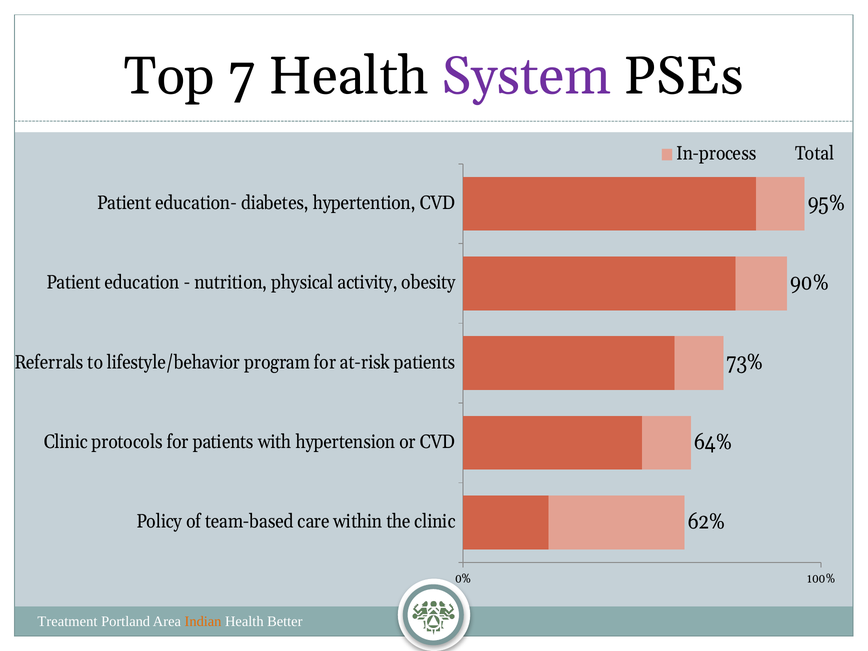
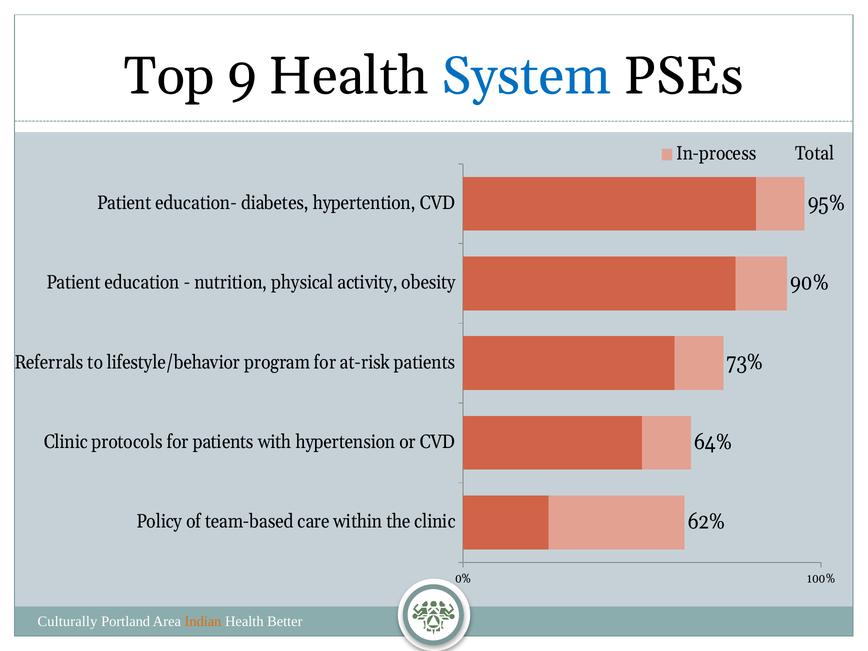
7: 7 -> 9 (242, 76)
System colour: purple -> blue (526, 76)
Treatment: Treatment -> Culturally (67, 622)
